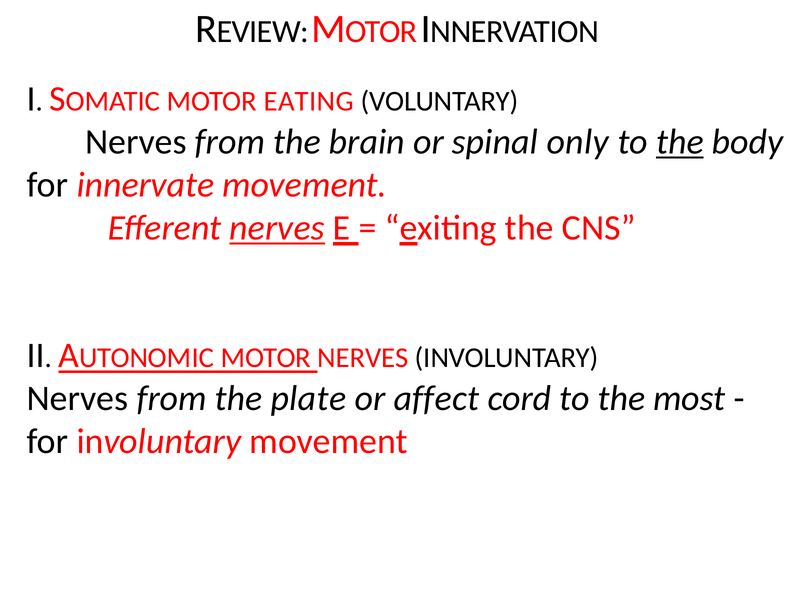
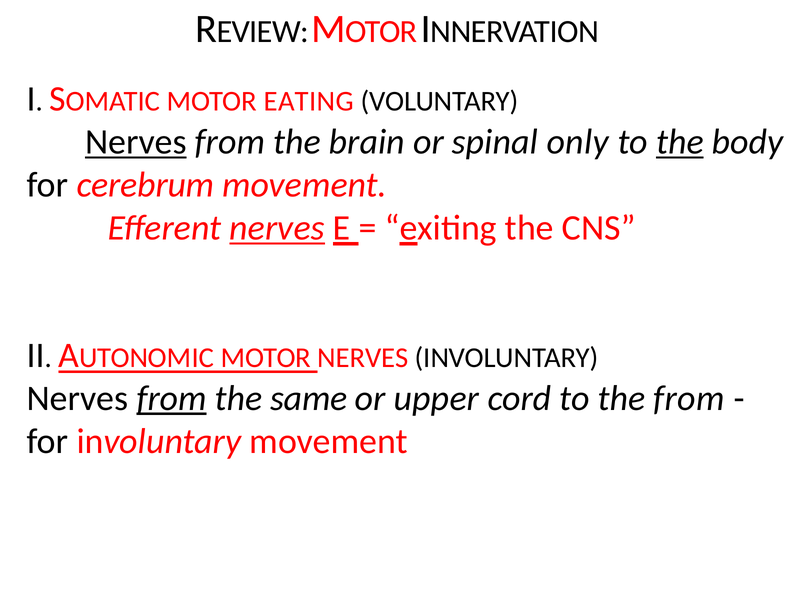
Nerves underline: none -> present (136, 142)
innervate: innervate -> cerebrum (145, 185)
from underline: none -> present (172, 398)
plate: plate -> same (309, 398)
affect: affect -> upper (436, 398)
the most: most -> from (689, 398)
